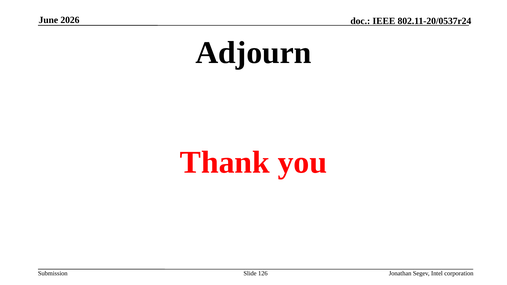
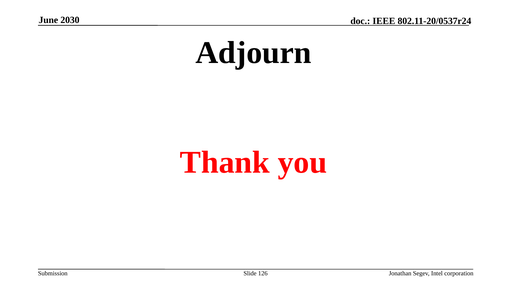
2026: 2026 -> 2030 (70, 20)
